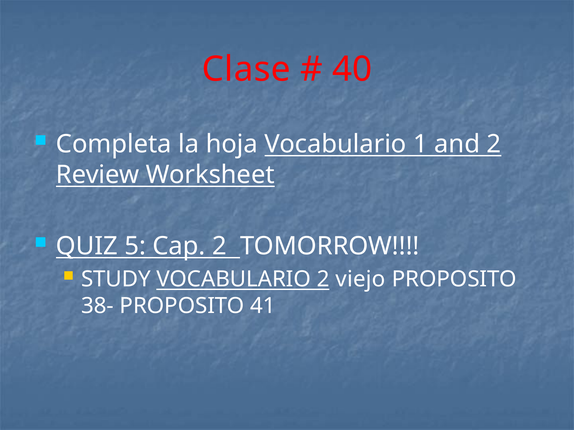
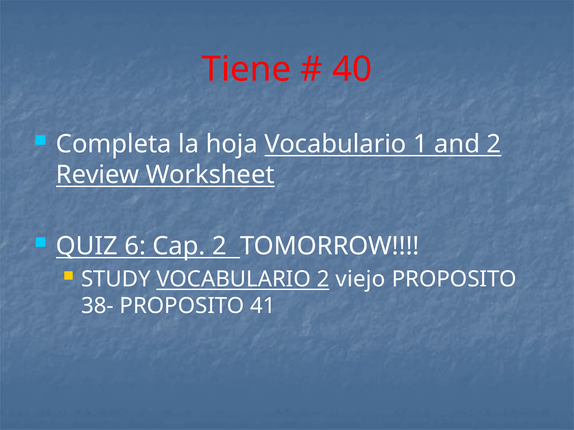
Clase: Clase -> Tiene (246, 69)
5: 5 -> 6 (135, 246)
